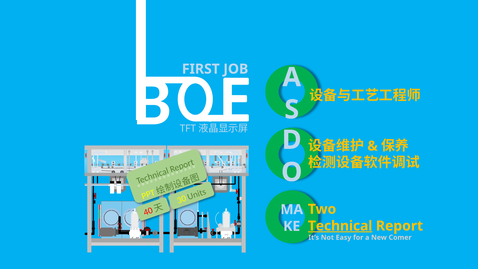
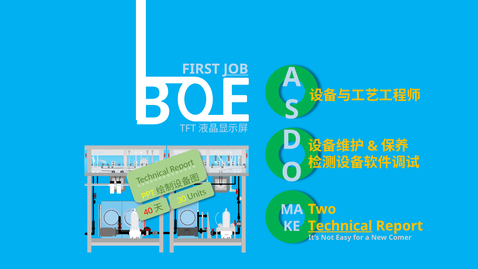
JOB underline: none -> present (236, 69)
